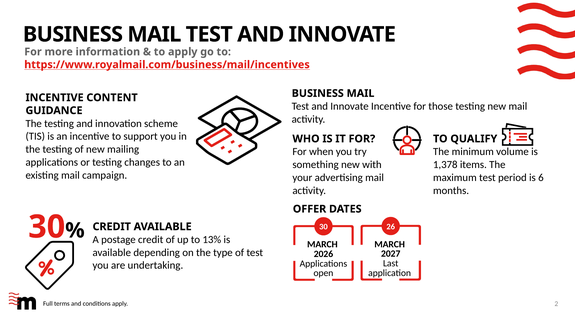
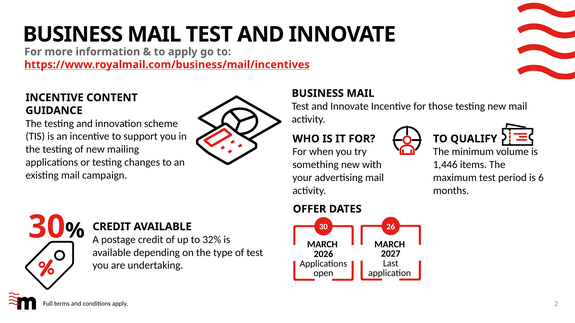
1,378: 1,378 -> 1,446 (445, 165)
13%: 13% -> 32% (212, 240)
